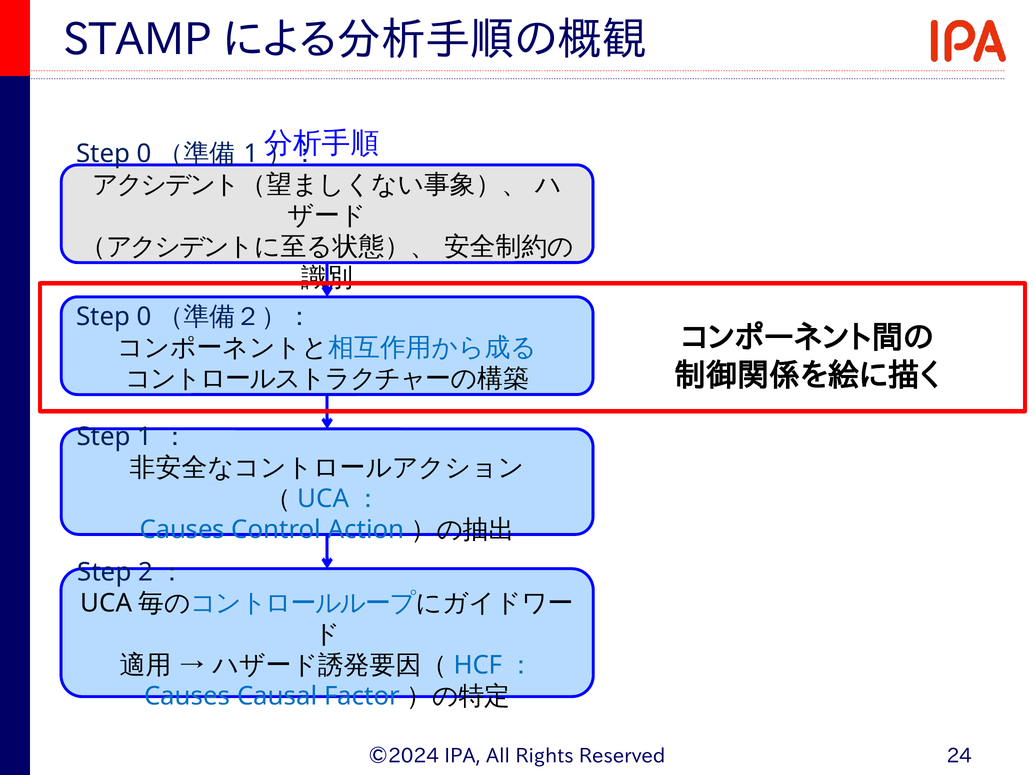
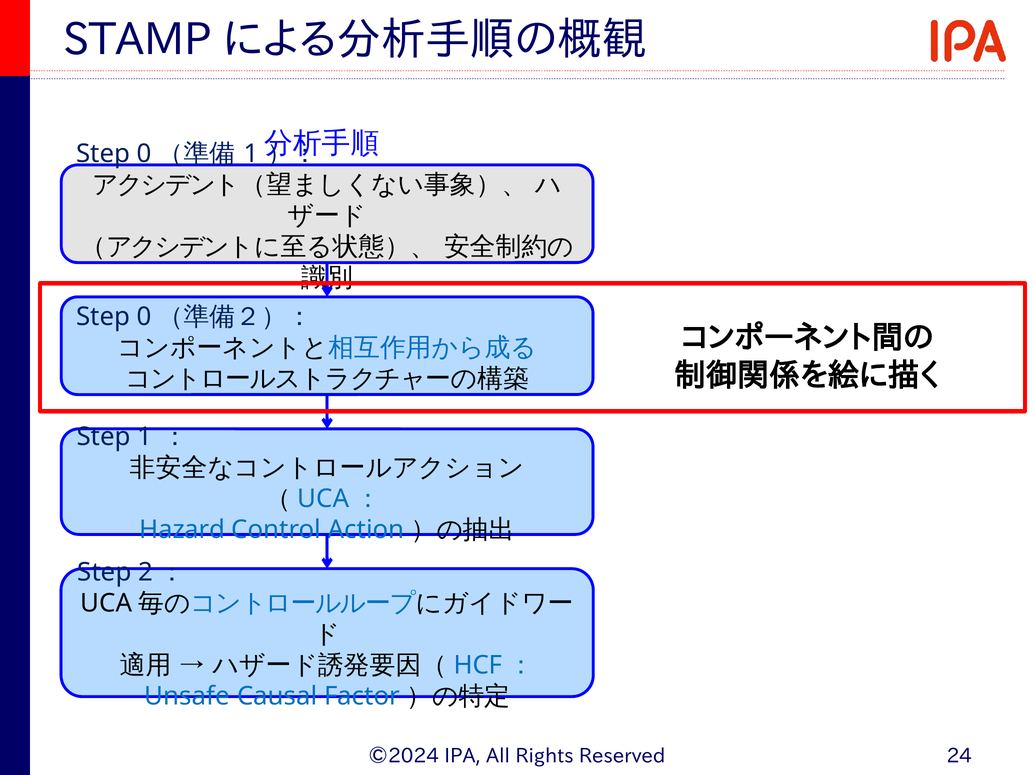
Causes: Causes -> Hazard (182, 530)
Causes: Causes -> Unsafe (187, 697)
